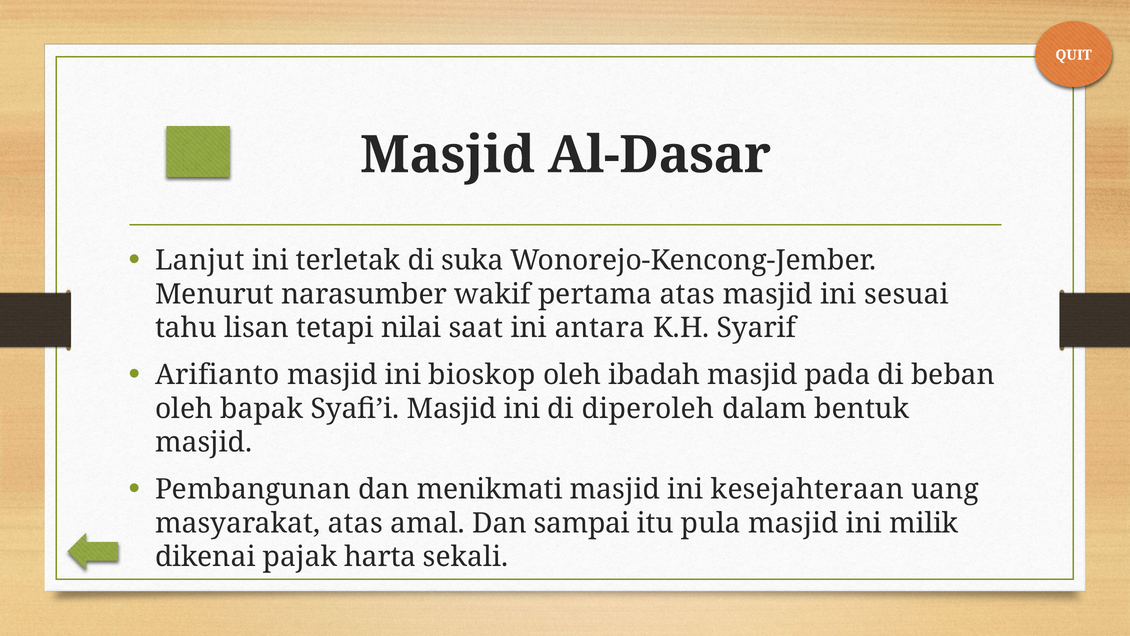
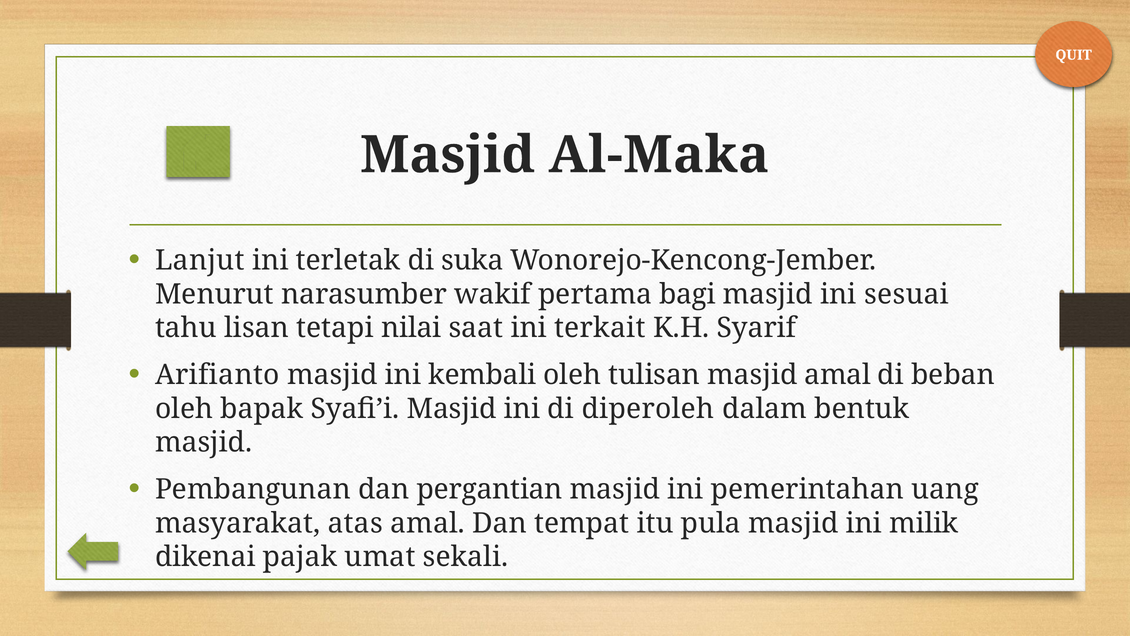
Al-Dasar: Al-Dasar -> Al-Maka (659, 155)
pertama atas: atas -> bagi (688, 294)
antara: antara -> terkait (600, 328)
bioskop: bioskop -> kembali (482, 375)
ibadah: ibadah -> tulisan (654, 375)
masjid pada: pada -> amal (838, 375)
menikmati: menikmati -> pergantian (490, 489)
kesejahteraan: kesejahteraan -> pemerintahan (807, 489)
sampai: sampai -> tempat (582, 523)
harta: harta -> umat (380, 557)
